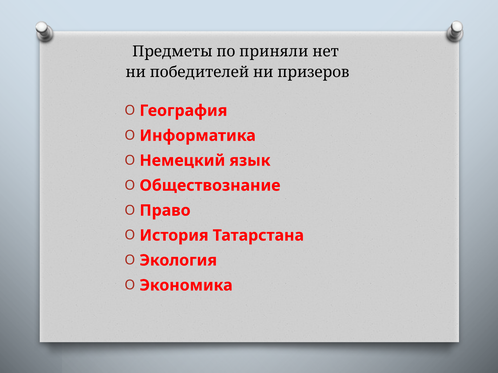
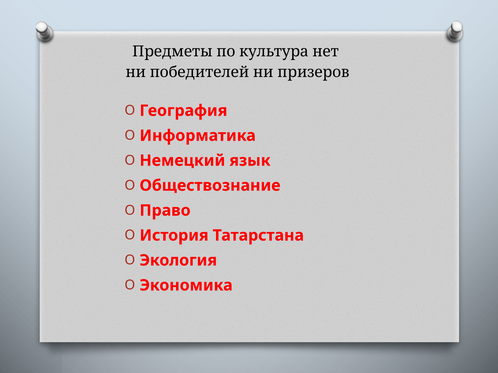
приняли: приняли -> культура (274, 51)
